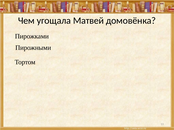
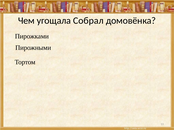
Матвей: Матвей -> Собрал (88, 21)
